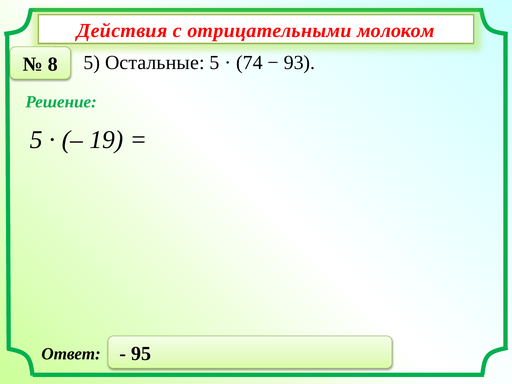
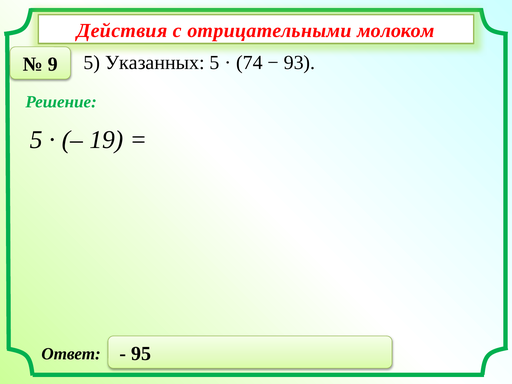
8: 8 -> 9 (53, 64)
Остальные: Остальные -> Указанных (155, 63)
